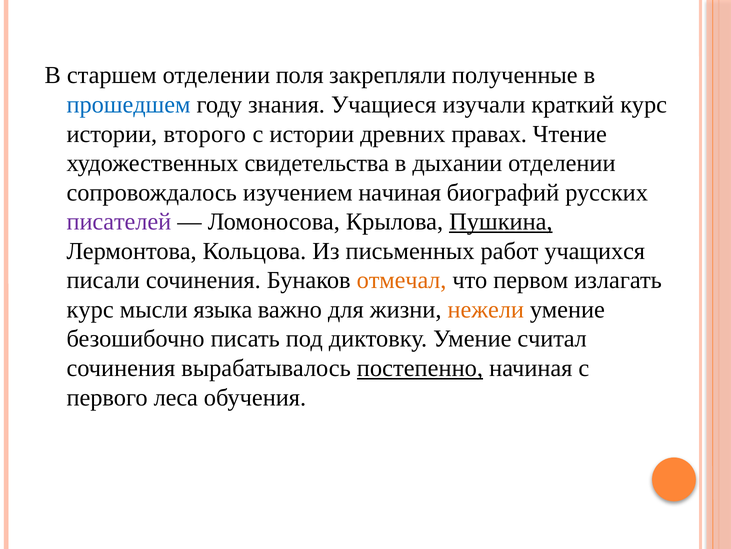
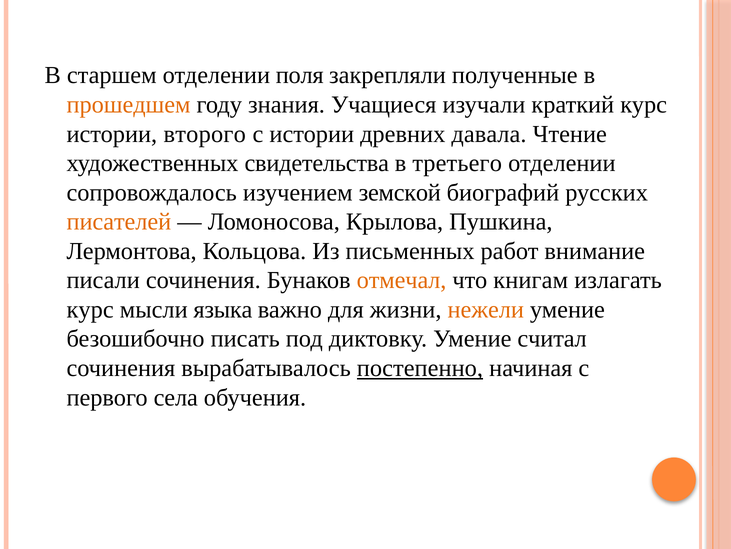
прошедшем colour: blue -> orange (129, 105)
правах: правах -> давала (489, 134)
дыхании: дыхании -> третьего (457, 163)
изучением начиная: начиная -> земской (400, 192)
писателей colour: purple -> orange (119, 222)
Пушкина underline: present -> none (501, 222)
учащихся: учащихся -> внимание (595, 251)
первом: первом -> книгам (531, 280)
леса: леса -> села (176, 397)
